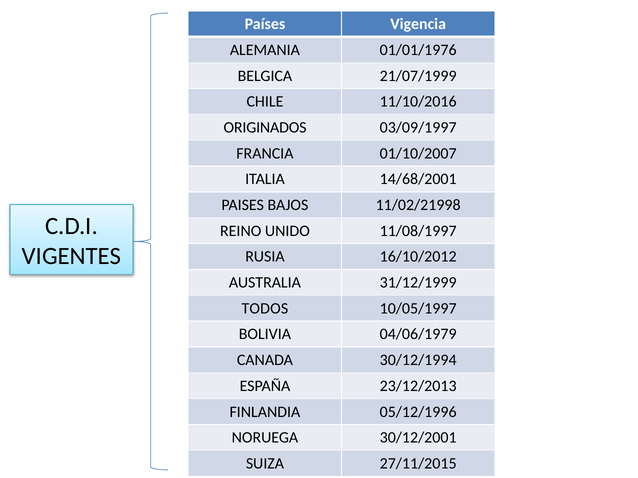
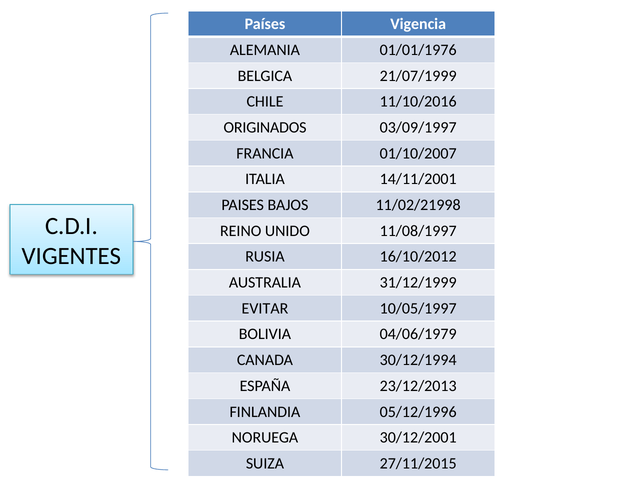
14/68/2001: 14/68/2001 -> 14/11/2001 (418, 179)
TODOS: TODOS -> EVITAR (265, 309)
